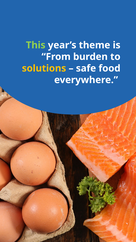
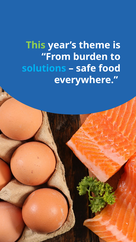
solutions colour: yellow -> light blue (44, 68)
